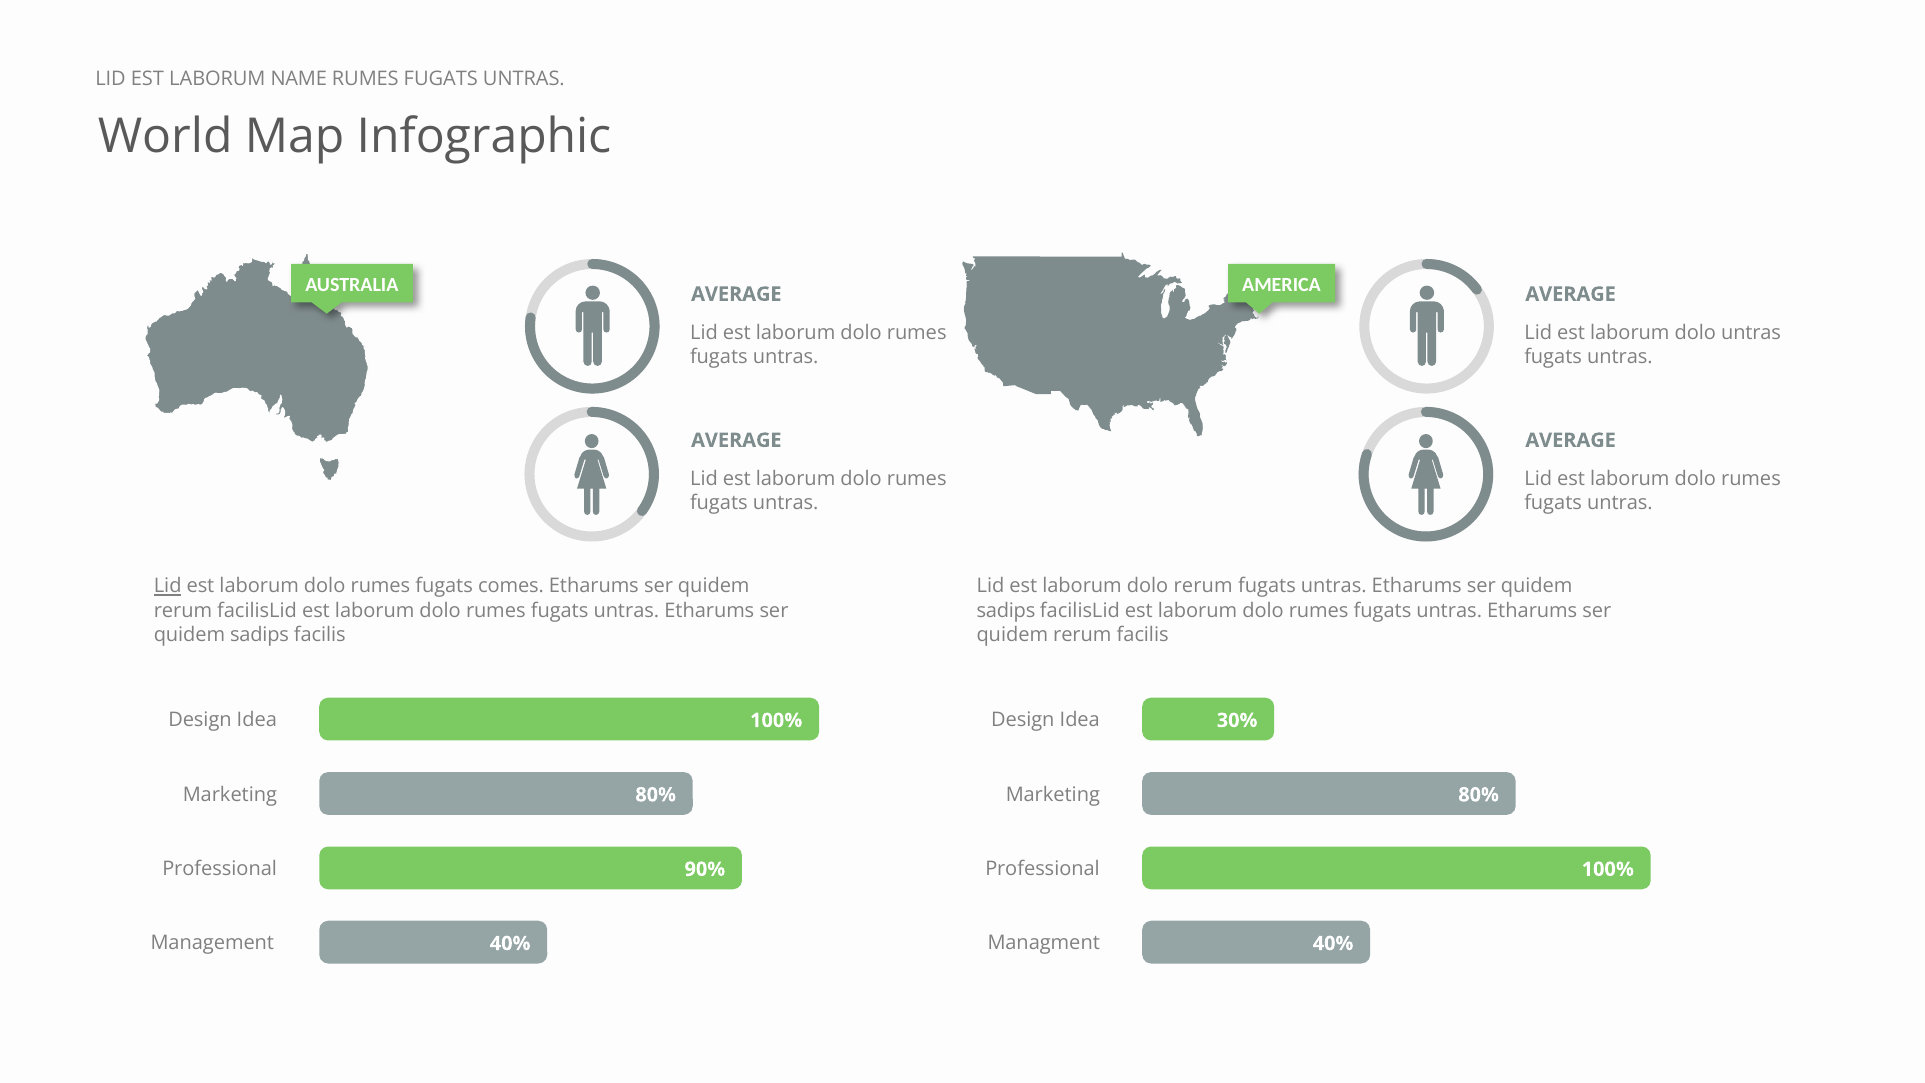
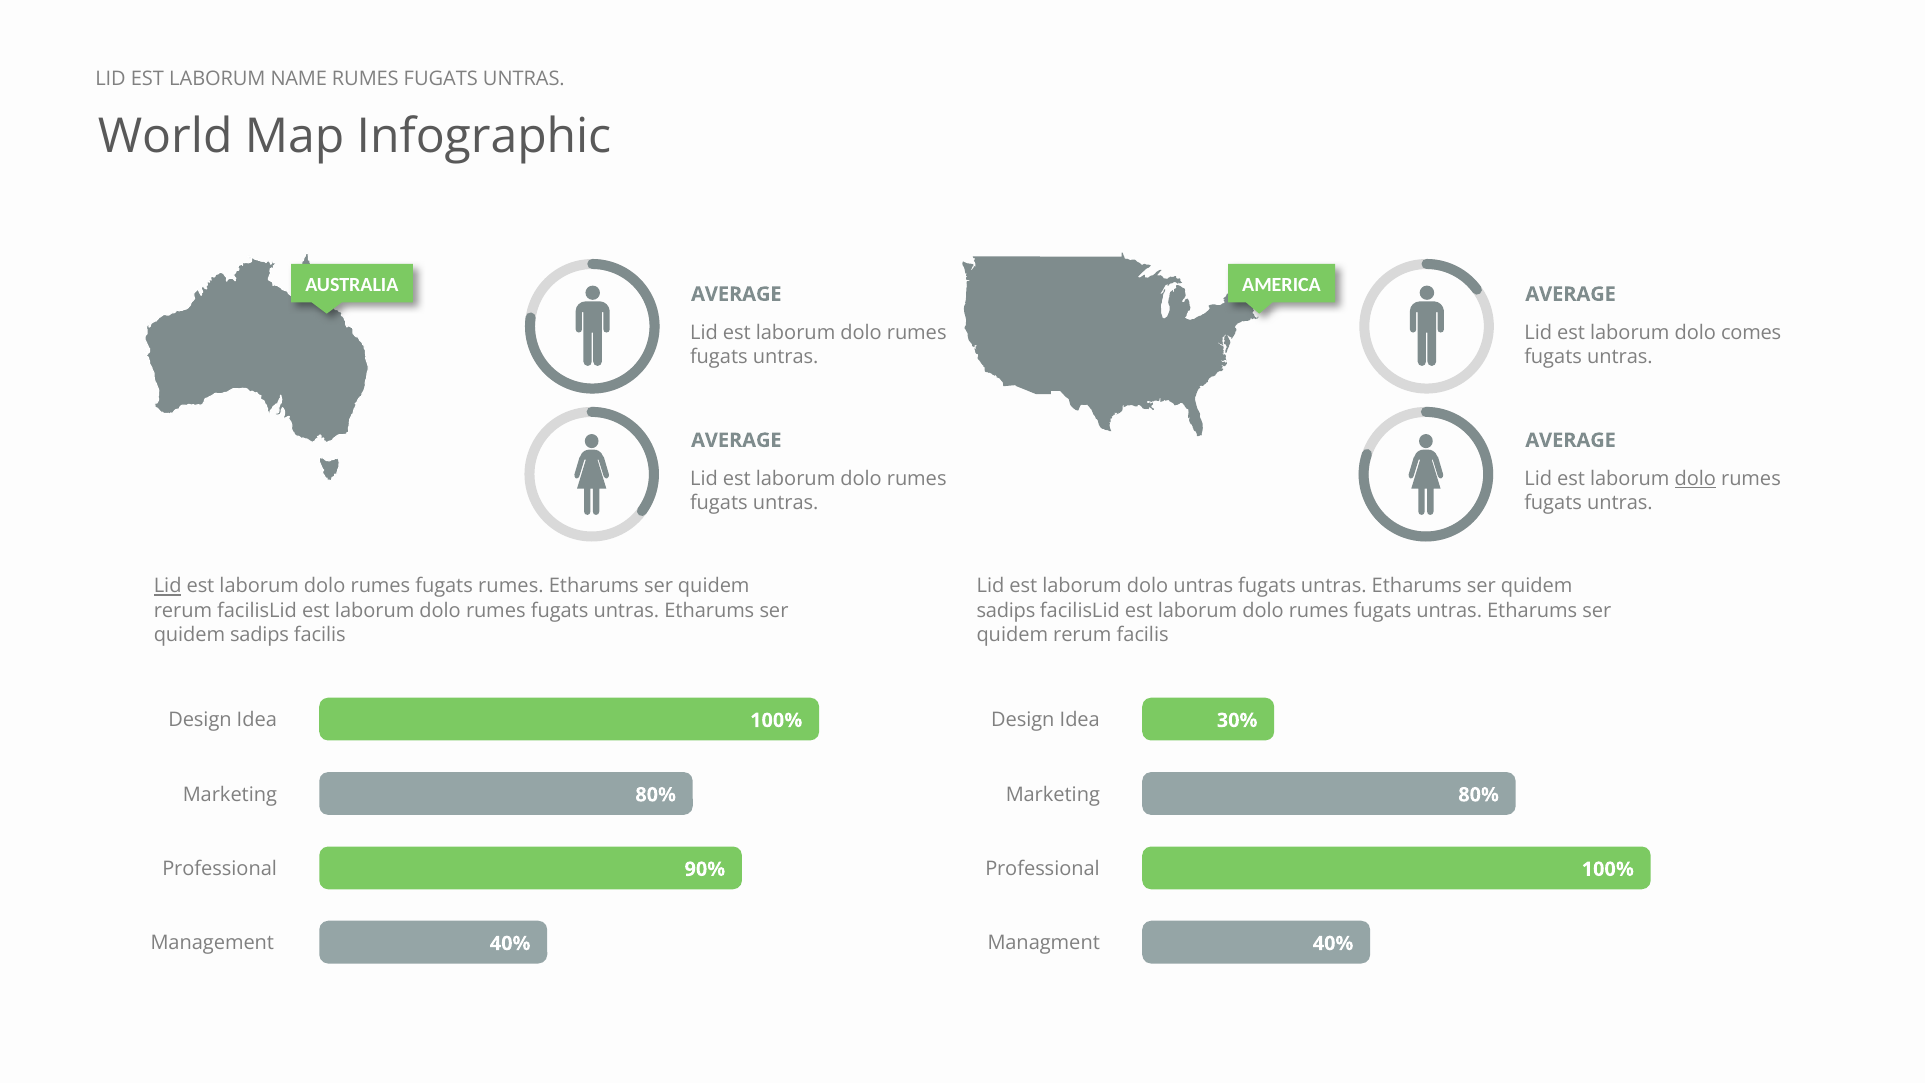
dolo untras: untras -> comes (1751, 333)
dolo underline: none -> present (1695, 479)
fugats comes: comes -> rumes (511, 586)
dolo rerum: rerum -> untras (1203, 586)
